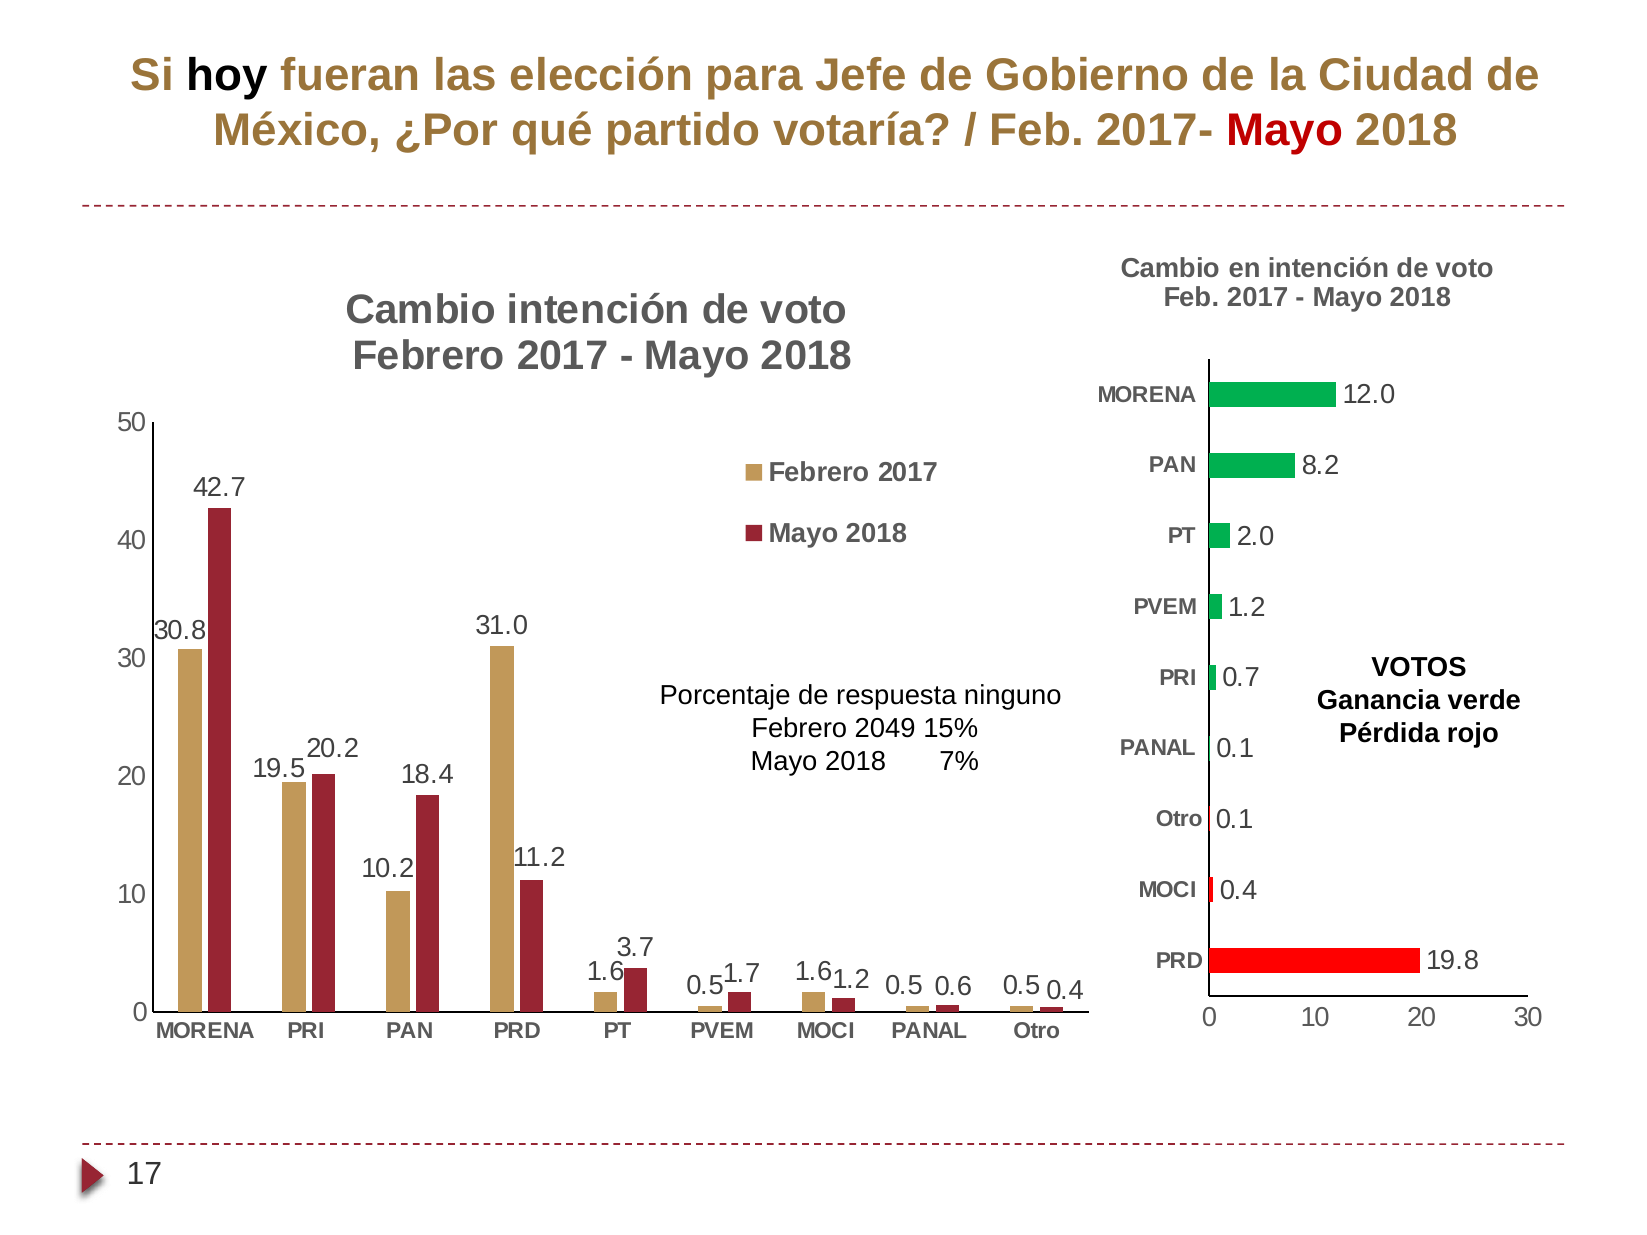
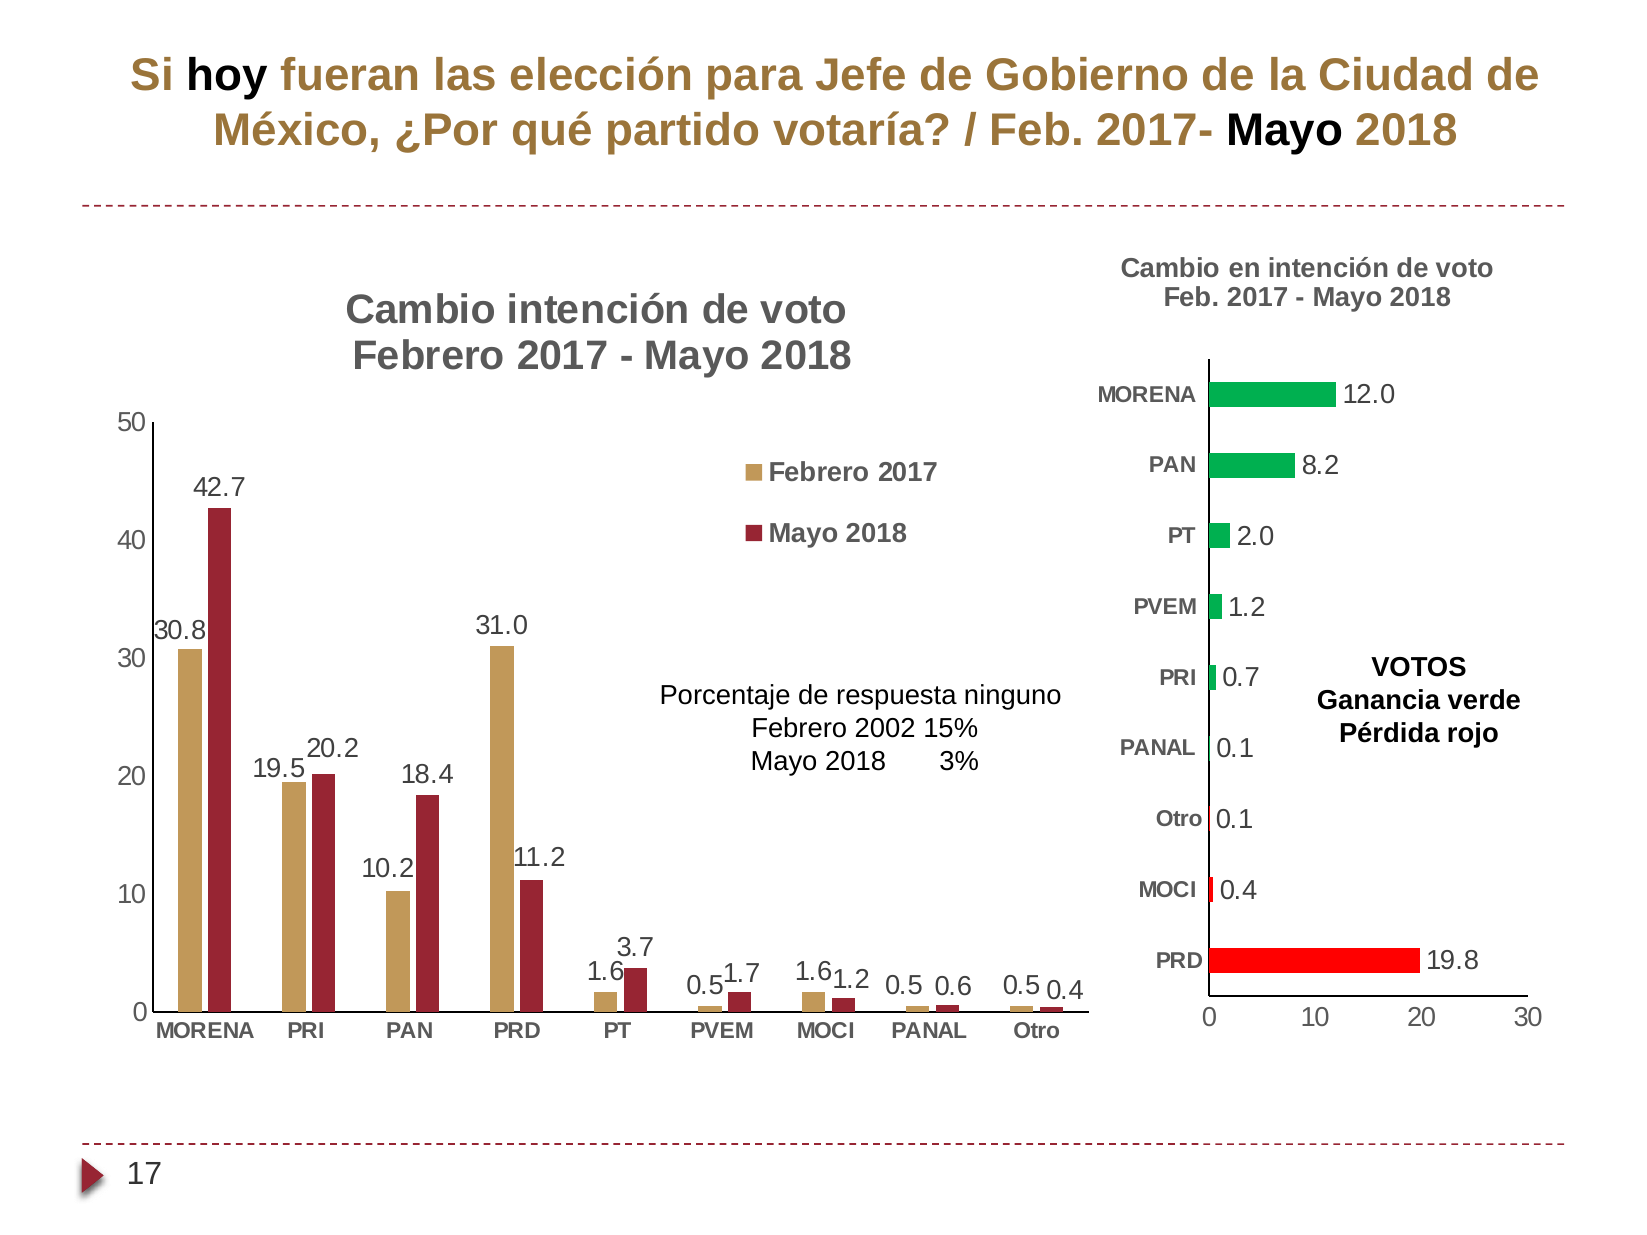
Mayo colour: red -> black (1285, 131)
2049: 2049 -> 2002 (885, 729)
7%: 7% -> 3% (959, 762)
